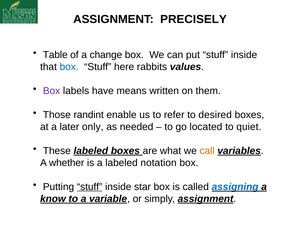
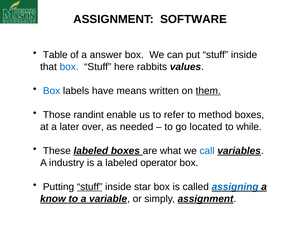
PRECISELY: PRECISELY -> SOFTWARE (194, 19)
change: change -> answer (106, 55)
Box colour: purple -> blue (52, 91)
them underline: none -> present (208, 91)
desired: desired -> method (215, 115)
only: only -> over (93, 127)
quiet: quiet -> while (249, 127)
call colour: orange -> blue (207, 151)
whether: whether -> industry (67, 163)
notation: notation -> operator (159, 163)
